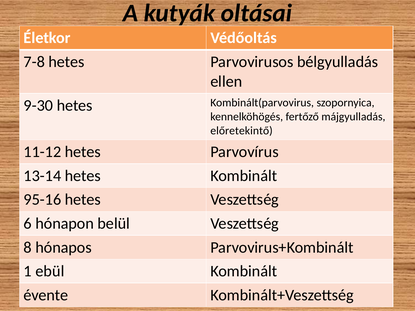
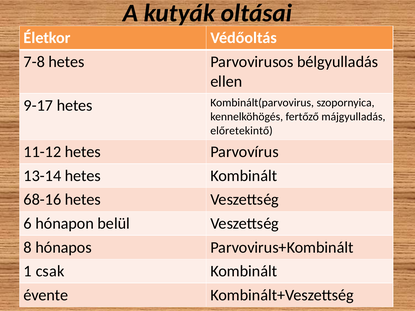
9-30: 9-30 -> 9-17 (38, 106)
95-16: 95-16 -> 68-16 (42, 200)
ebül: ebül -> csak (50, 271)
